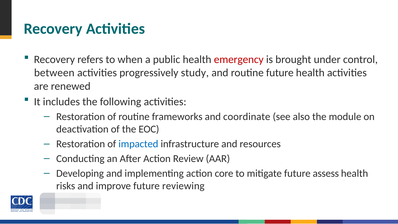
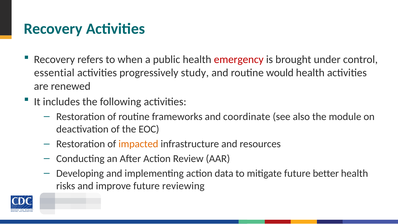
between: between -> essential (54, 73)
routine future: future -> would (280, 73)
impacted colour: blue -> orange (138, 144)
core: core -> data (224, 173)
assess: assess -> better (326, 173)
